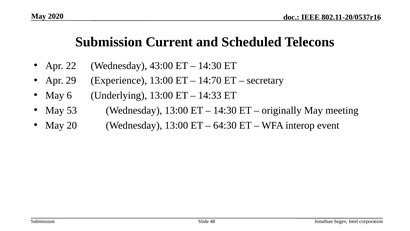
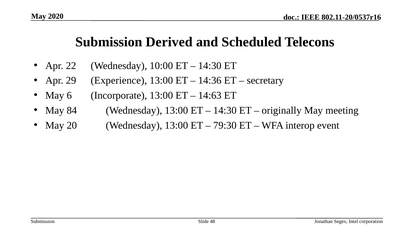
Current: Current -> Derived (169, 42)
43:00: 43:00 -> 10:00 (161, 66)
14:70: 14:70 -> 14:36 (210, 80)
Underlying: Underlying -> Incorporate (119, 95)
14:33: 14:33 -> 14:63 (210, 95)
53: 53 -> 84 (72, 110)
64:30: 64:30 -> 79:30 (225, 125)
